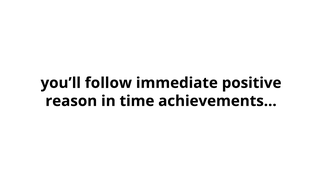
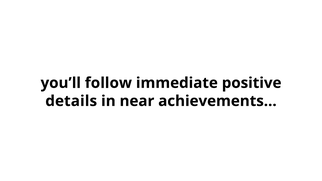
reason: reason -> details (71, 101)
time: time -> near (137, 101)
